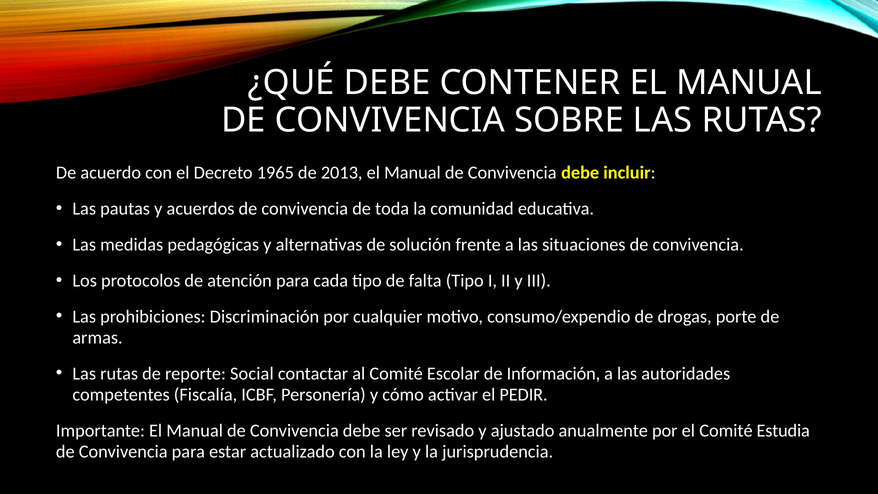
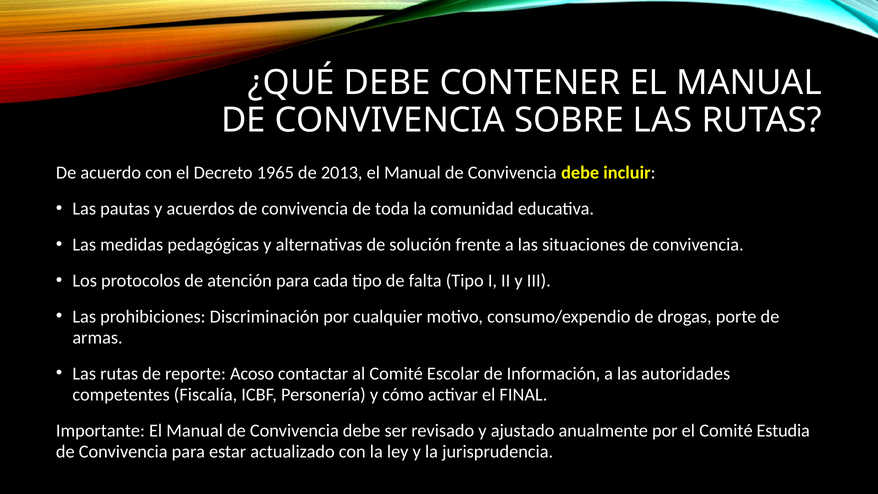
Social: Social -> Acoso (252, 373)
PEDIR: PEDIR -> FINAL (523, 395)
